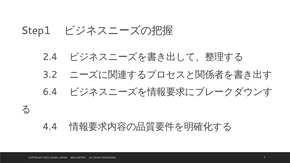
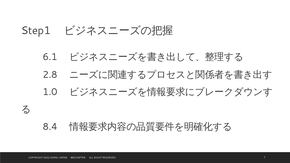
2.4: 2.4 -> 6.1 (50, 57)
3.2: 3.2 -> 2.8 (50, 75)
6.4: 6.4 -> 1.0 (50, 92)
4.4: 4.4 -> 8.4 (50, 127)
